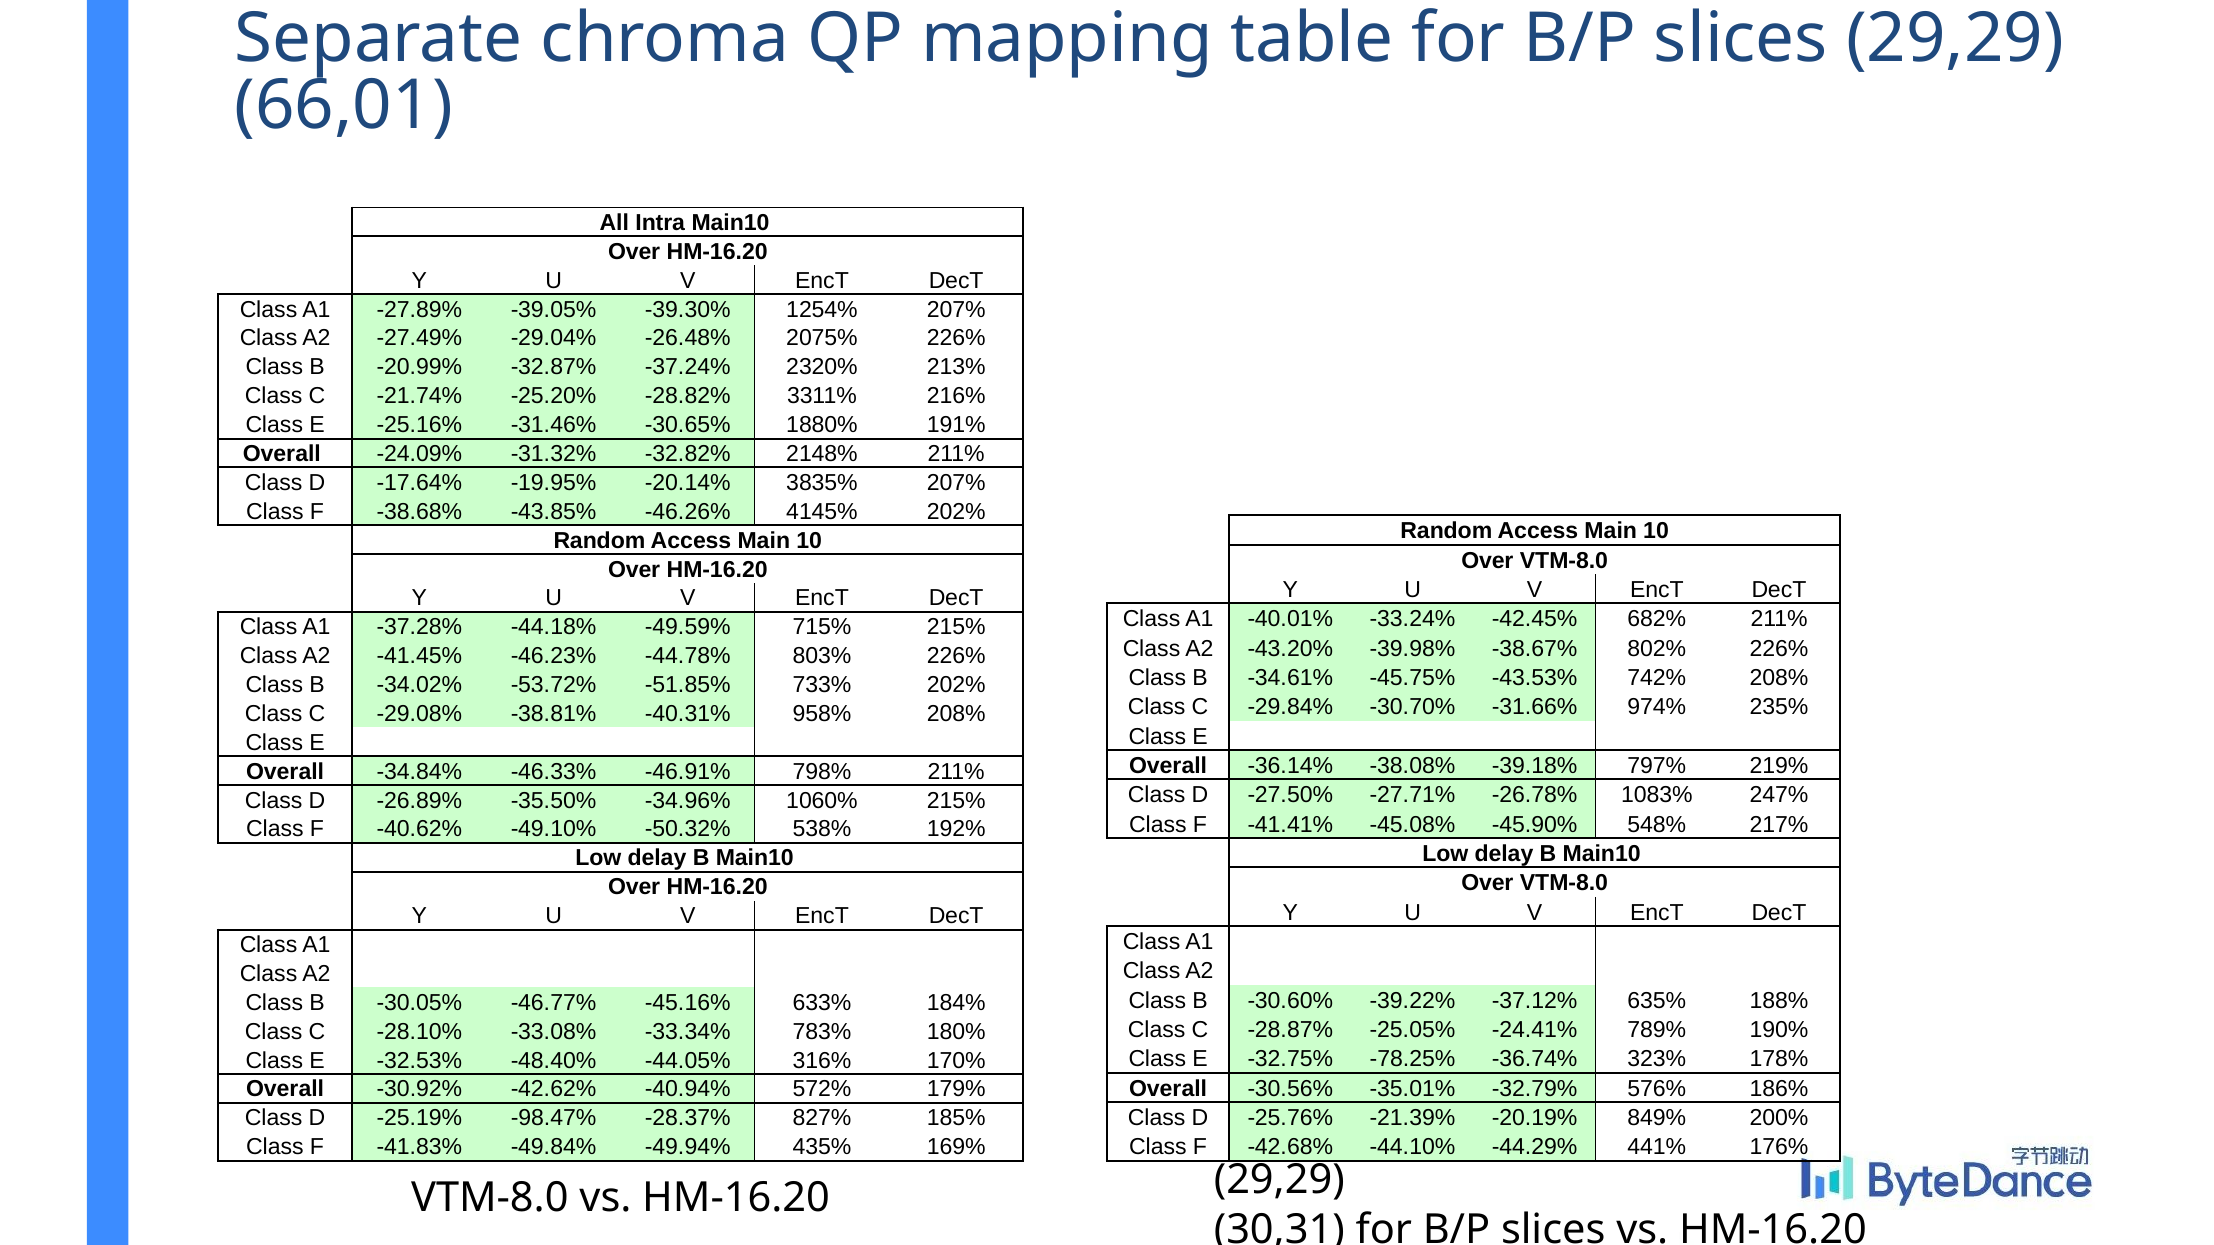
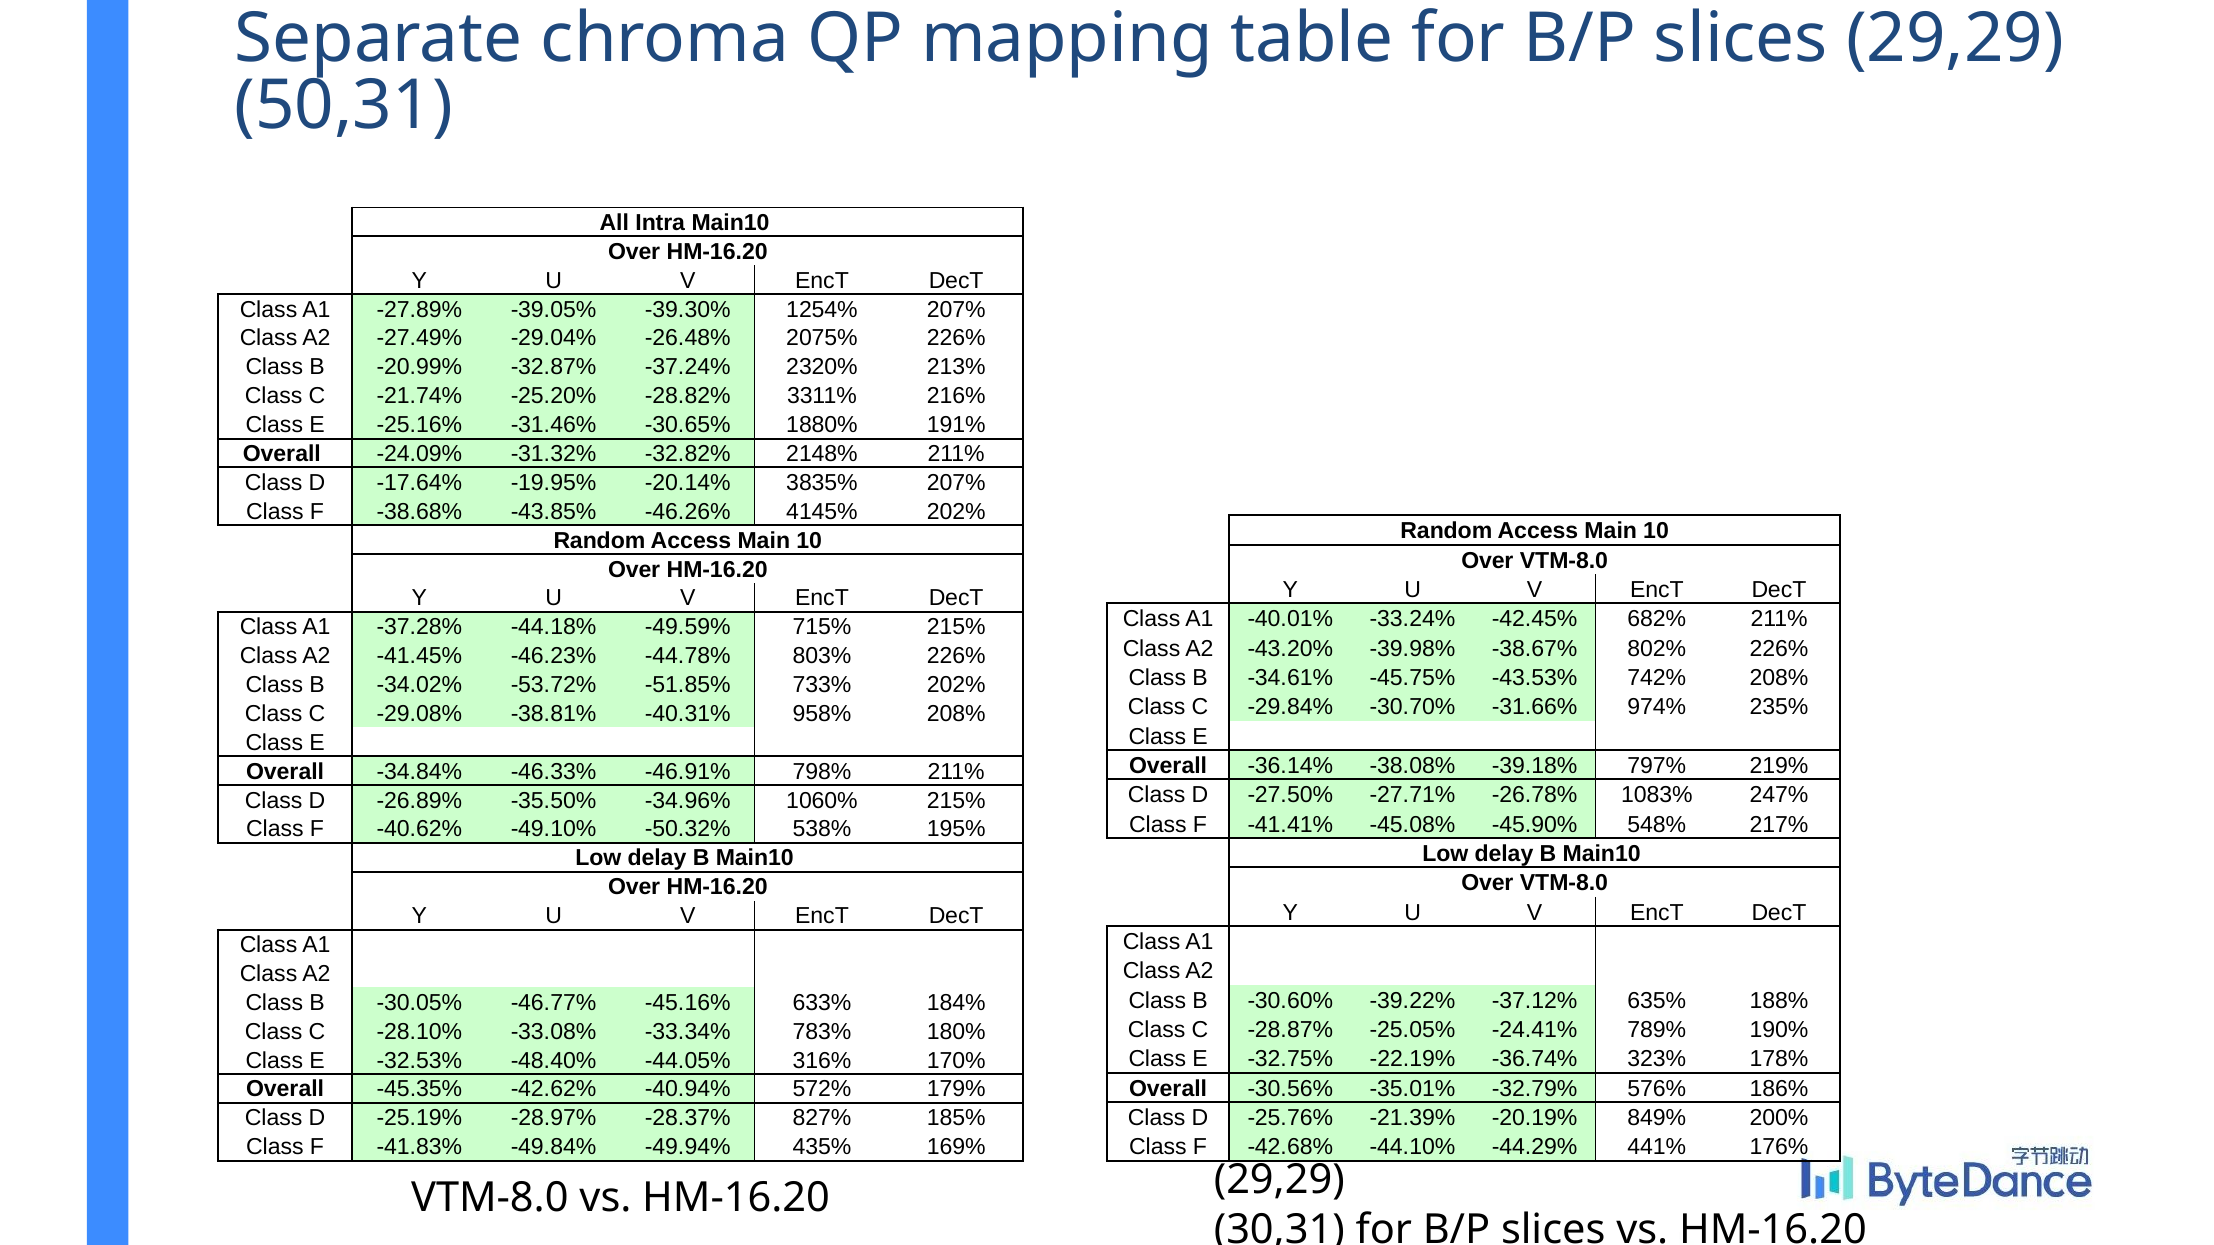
66,01: 66,01 -> 50,31 (344, 106)
192%: 192% -> 195% (956, 830)
-78.25%: -78.25% -> -22.19% (1413, 1060)
-30.92%: -30.92% -> -45.35% (419, 1090)
-98.47%: -98.47% -> -28.97% (554, 1119)
